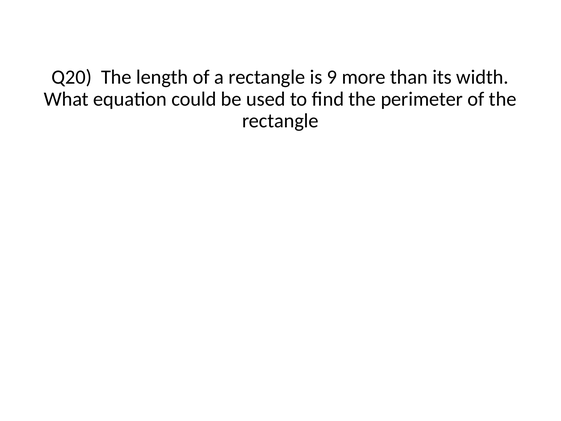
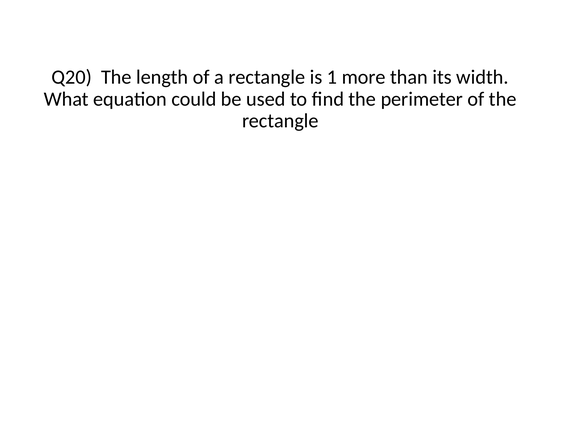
9: 9 -> 1 (332, 77)
